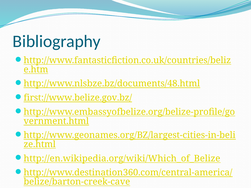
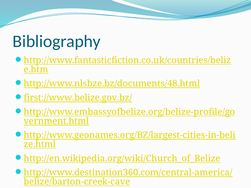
http://en.wikipedia.org/wiki/Which_of_Belize: http://en.wikipedia.org/wiki/Which_of_Belize -> http://en.wikipedia.org/wiki/Church_of_Belize (122, 159)
